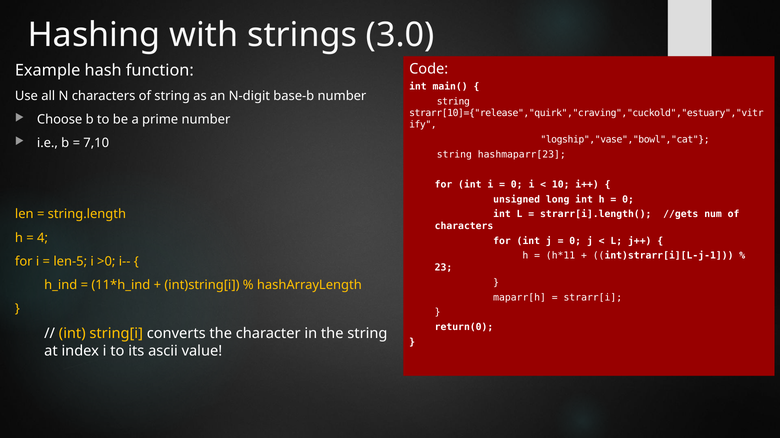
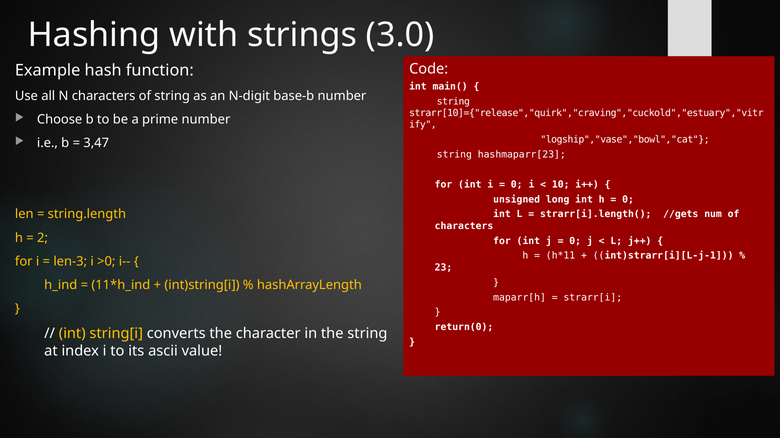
7,10: 7,10 -> 3,47 (96, 143)
4: 4 -> 2 (43, 238)
len-5: len-5 -> len-3 (70, 262)
